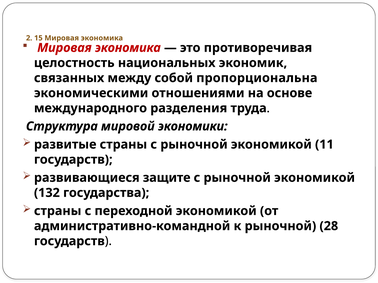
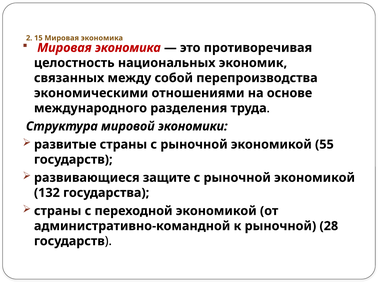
пропорциональна: пропорциональна -> перепроизводства (257, 78)
11: 11 -> 55 (324, 145)
